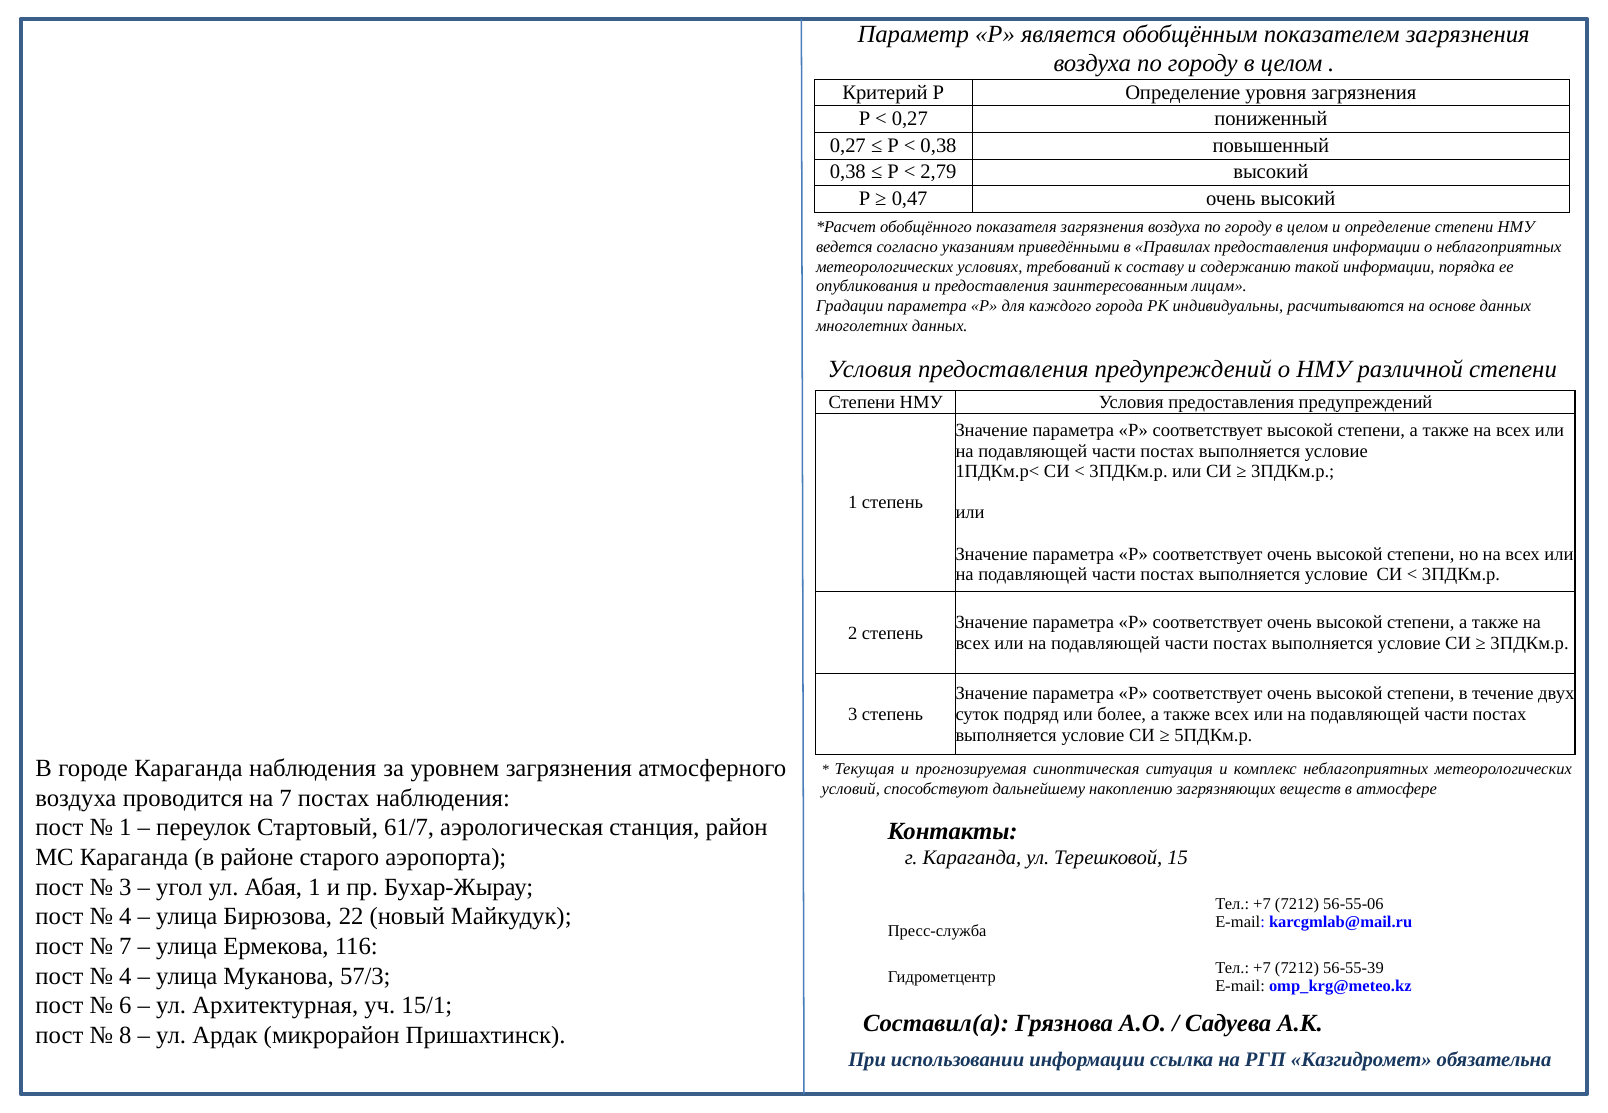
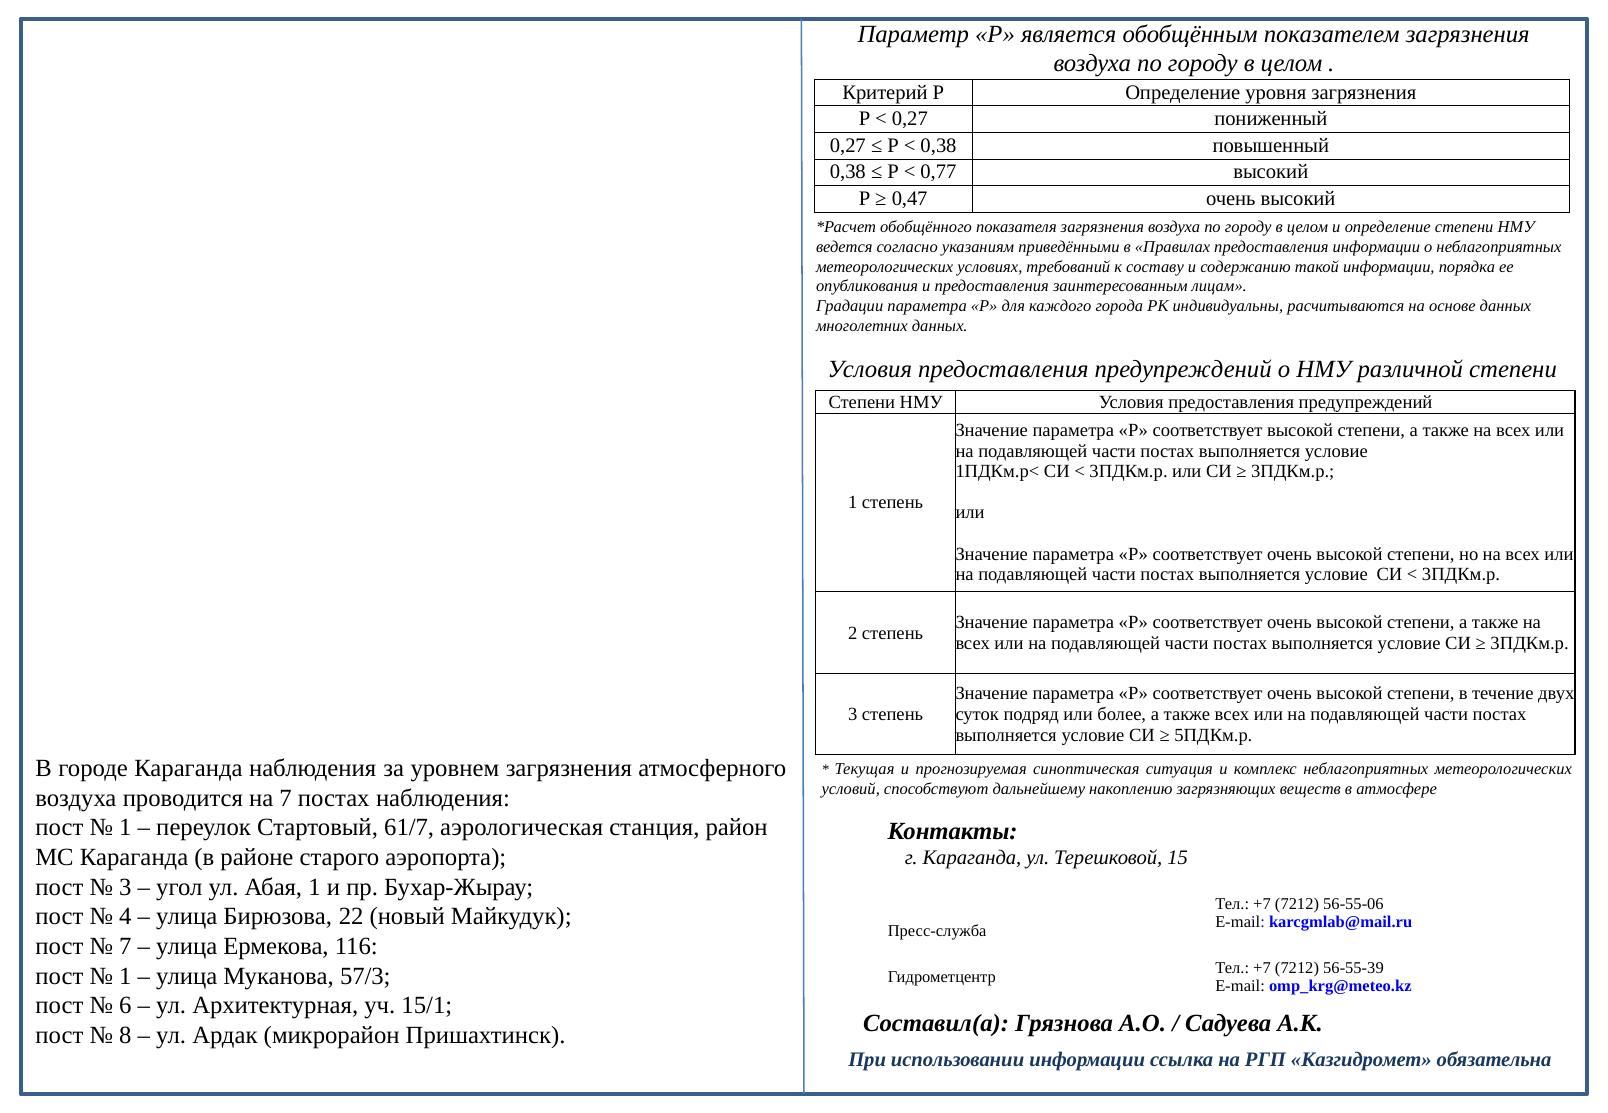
2,79: 2,79 -> 0,77 (938, 172)
4: 4 -> 1 (125, 976)
